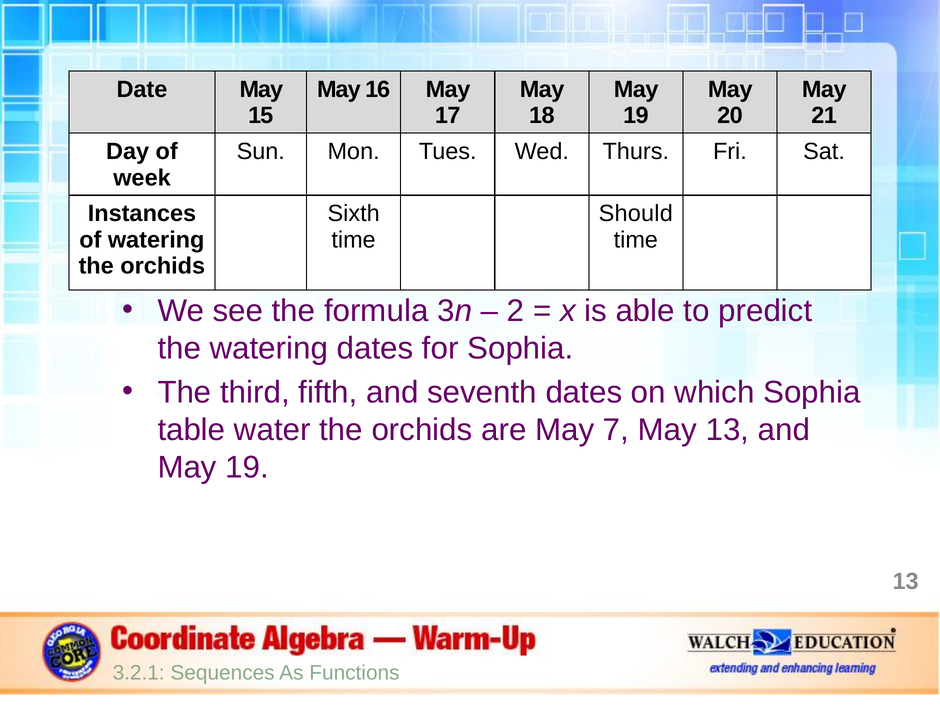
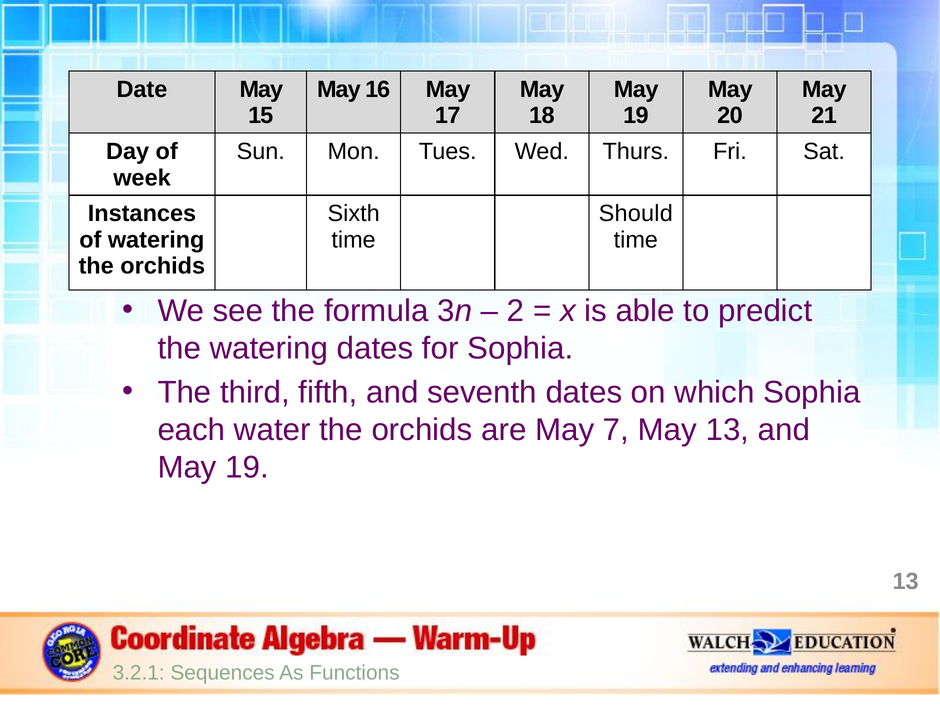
table: table -> each (191, 430)
